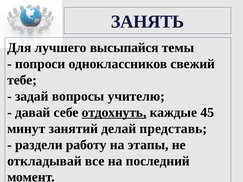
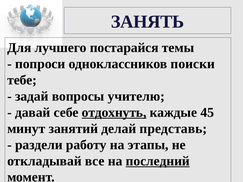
высыпайся: высыпайся -> постарайся (124, 48)
свежий: свежий -> поиски (193, 64)
последний underline: none -> present (158, 161)
